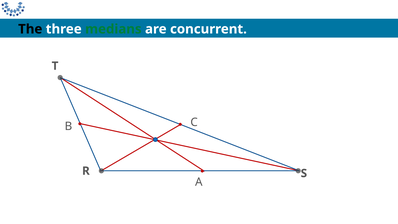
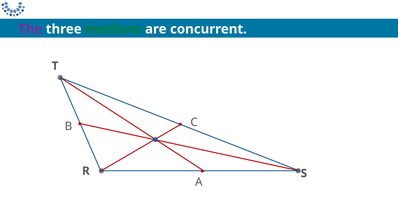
The colour: black -> purple (30, 29)
